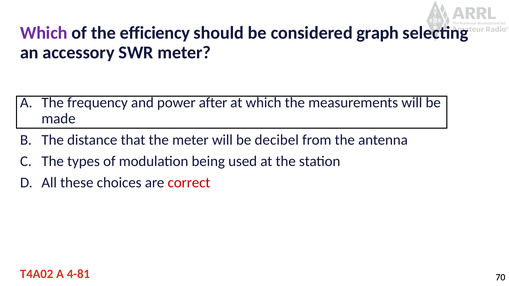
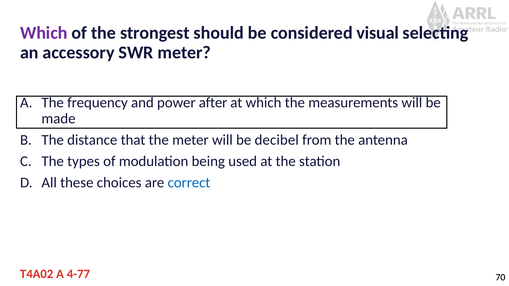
efficiency: efficiency -> strongest (155, 33)
graph: graph -> visual (378, 33)
correct colour: red -> blue (189, 183)
4-81: 4-81 -> 4-77 (78, 274)
